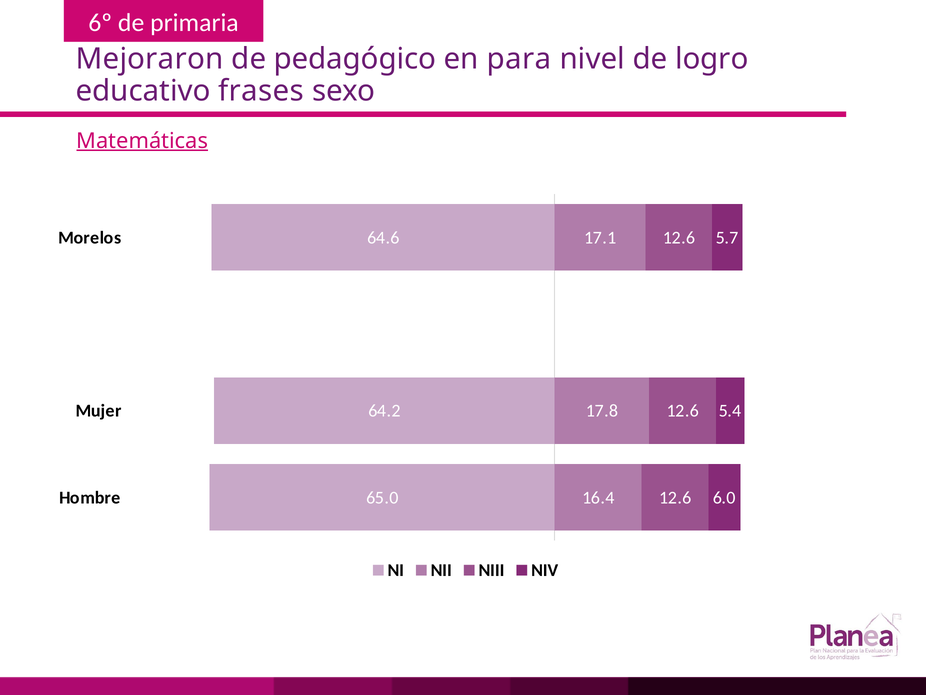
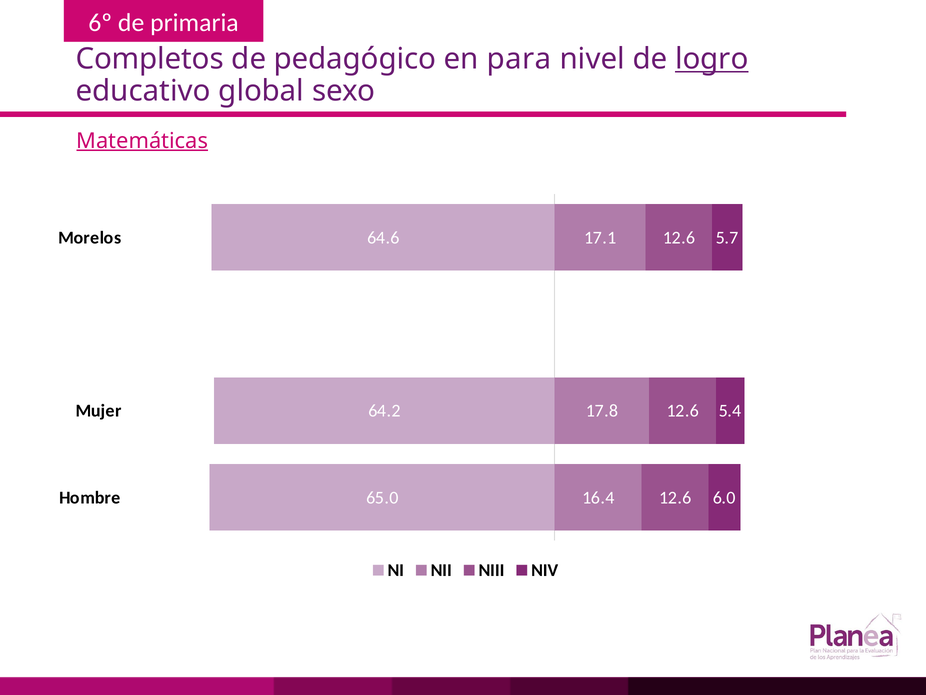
Mejoraron: Mejoraron -> Completos (150, 59)
logro underline: none -> present (712, 59)
frases: frases -> global (261, 91)
